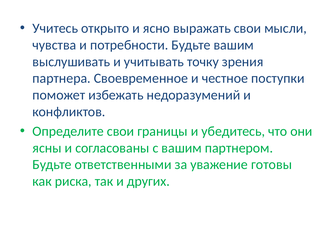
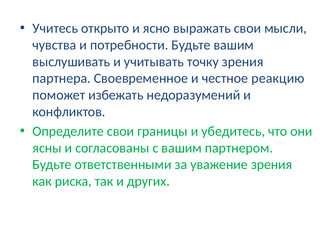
поступки: поступки -> реакцию (278, 78)
уважение готовы: готовы -> зрения (272, 164)
